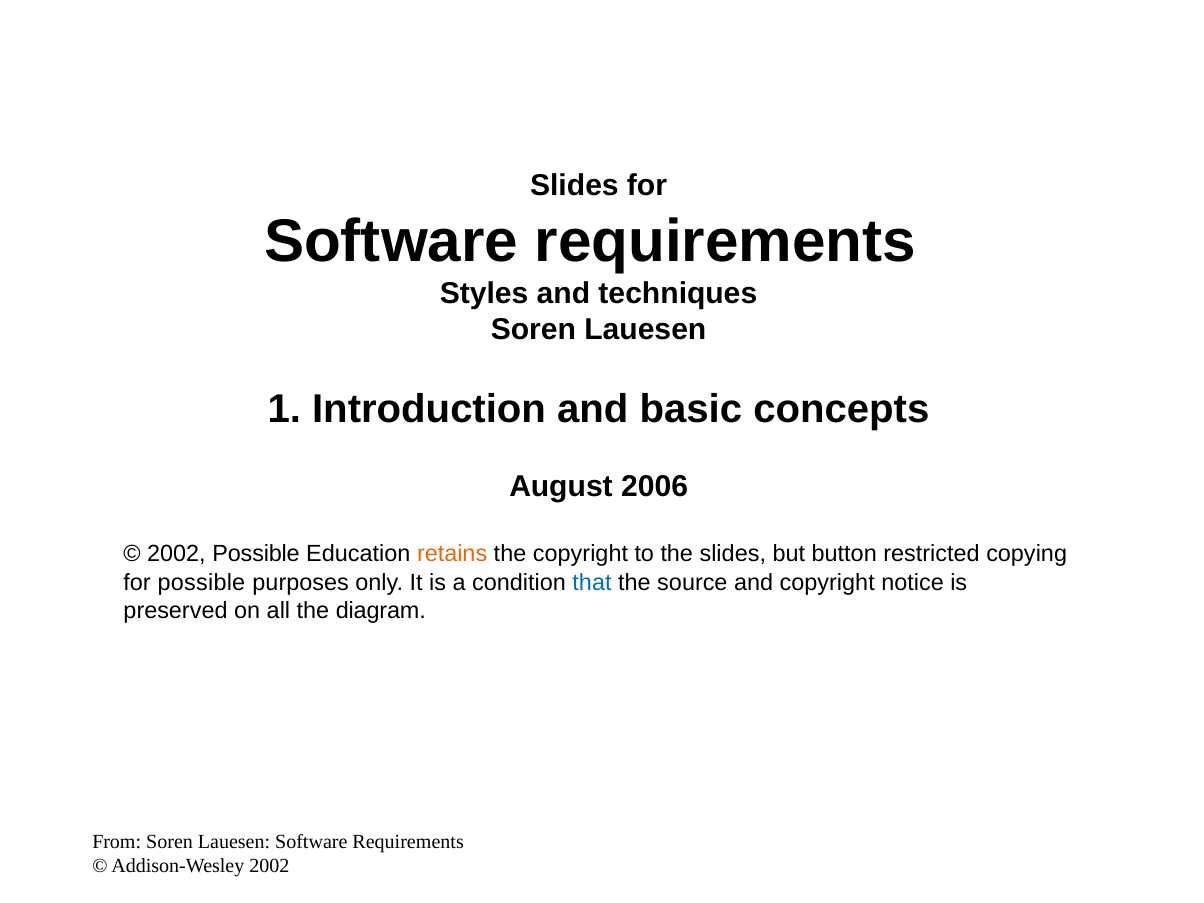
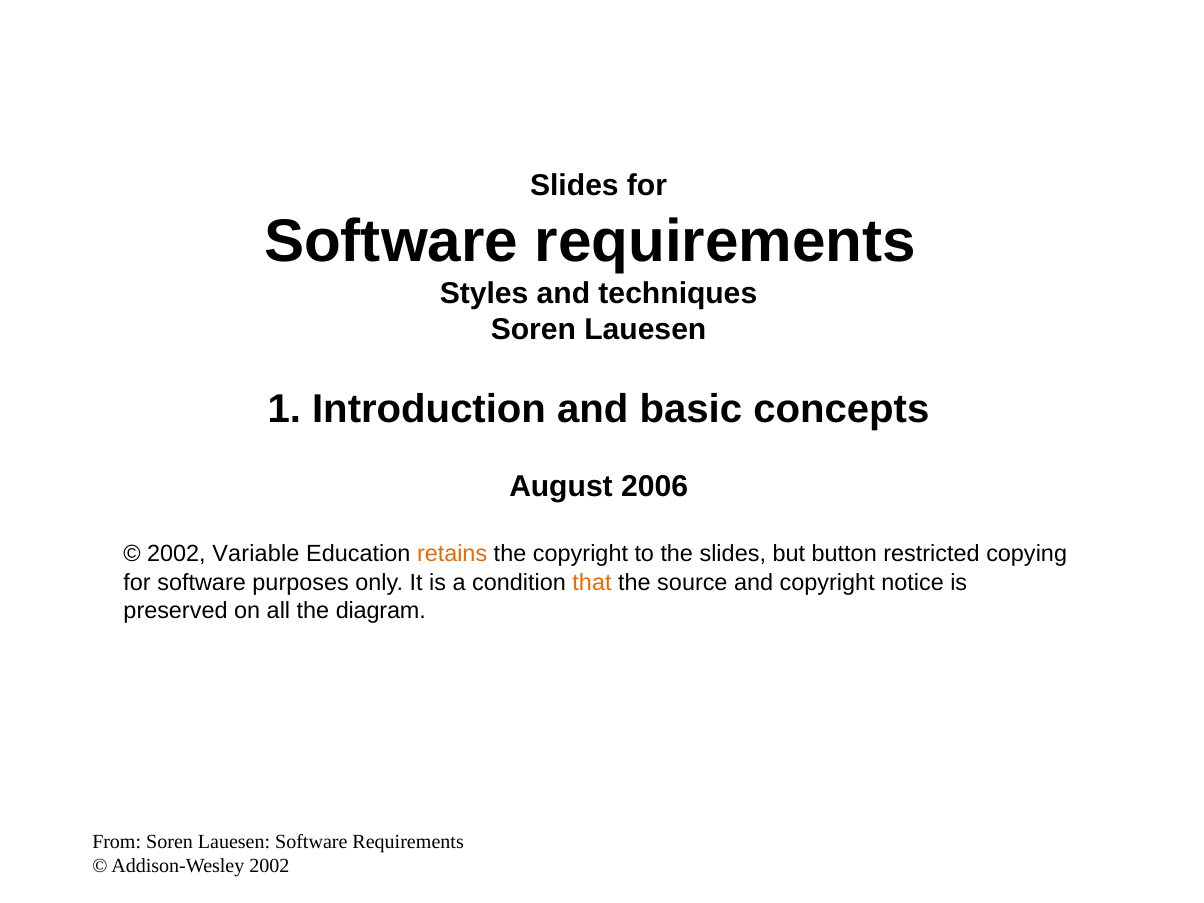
2002 Possible: Possible -> Variable (256, 554)
possible: possible -> software (202, 582)
that colour: blue -> orange (592, 582)
